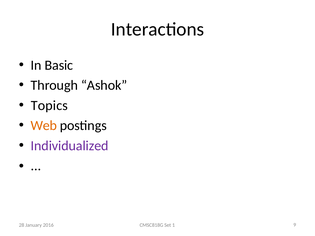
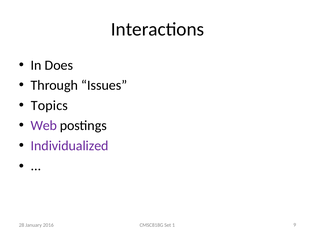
Basic: Basic -> Does (59, 65)
Ashok: Ashok -> Issues (104, 85)
Web colour: orange -> purple (44, 126)
